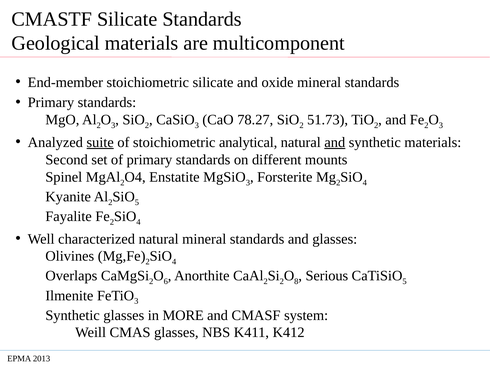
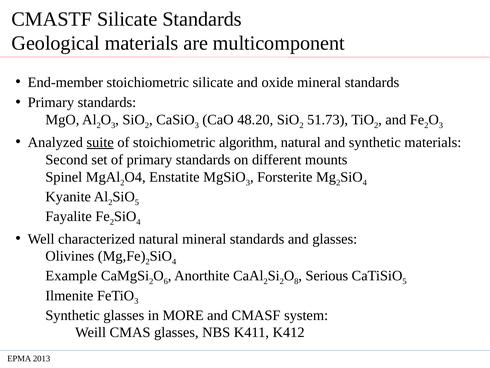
78.27: 78.27 -> 48.20 (255, 120)
analytical: analytical -> algorithm (248, 142)
and underline: present -> none (335, 142)
Overlaps: Overlaps -> Example (71, 276)
